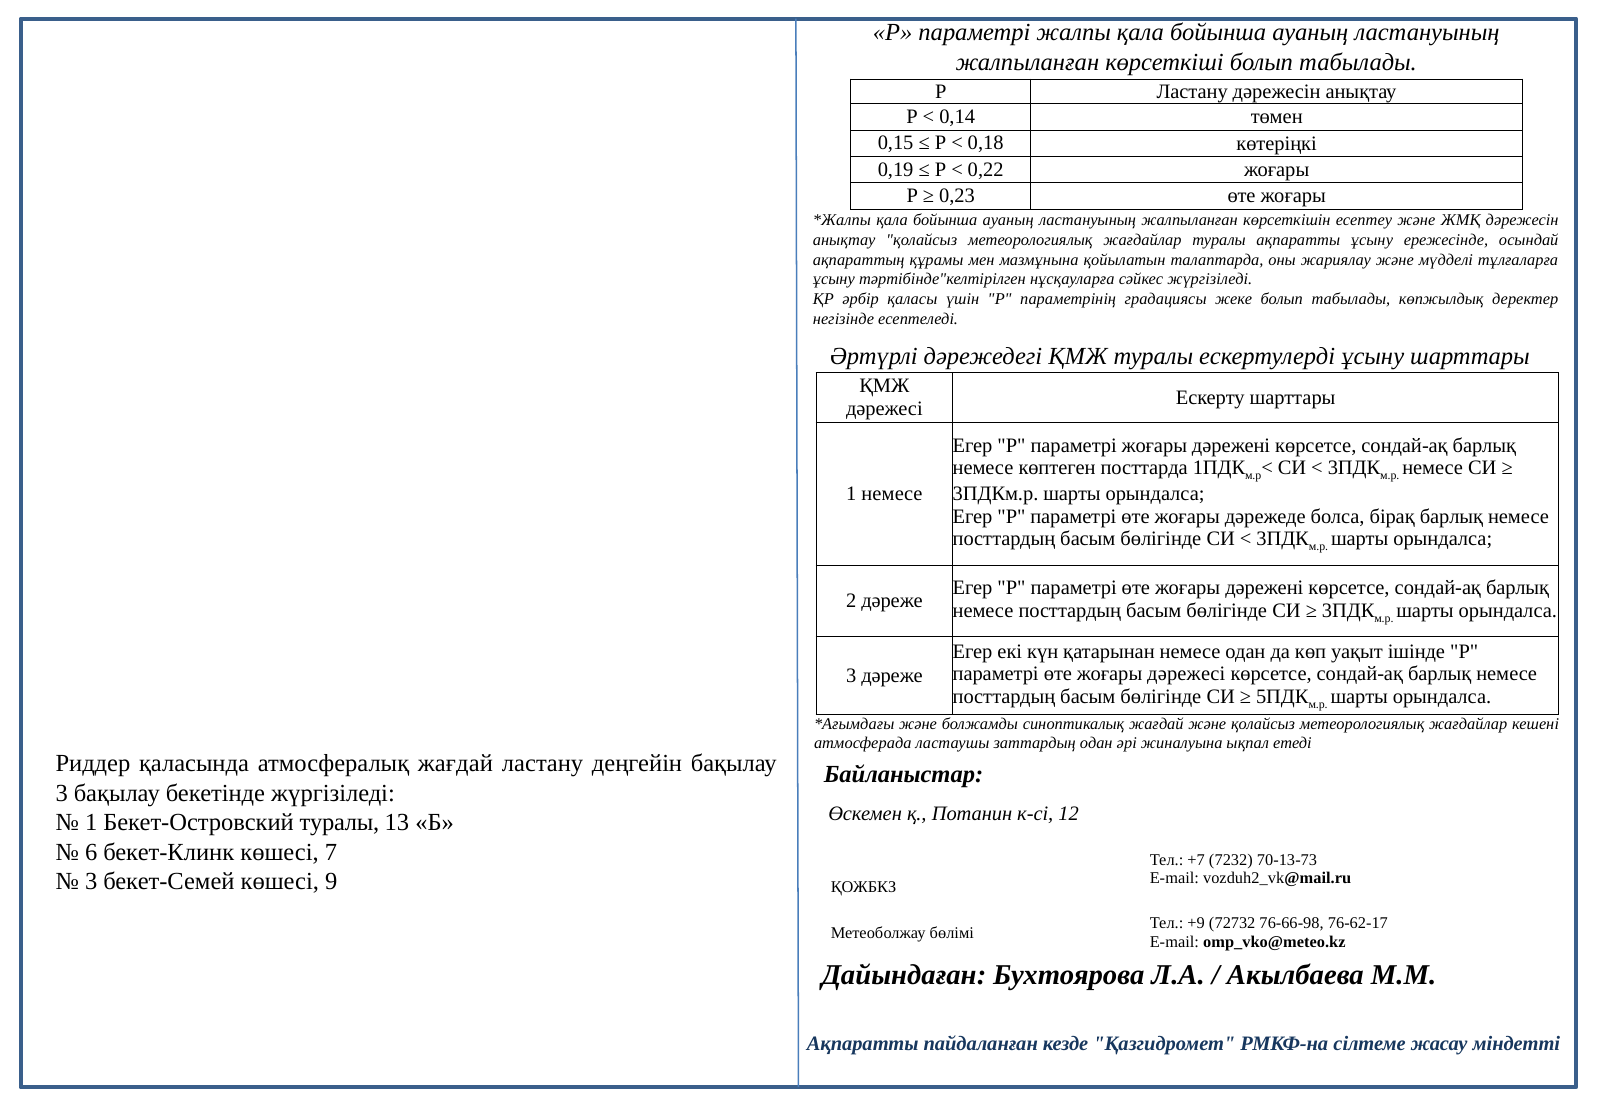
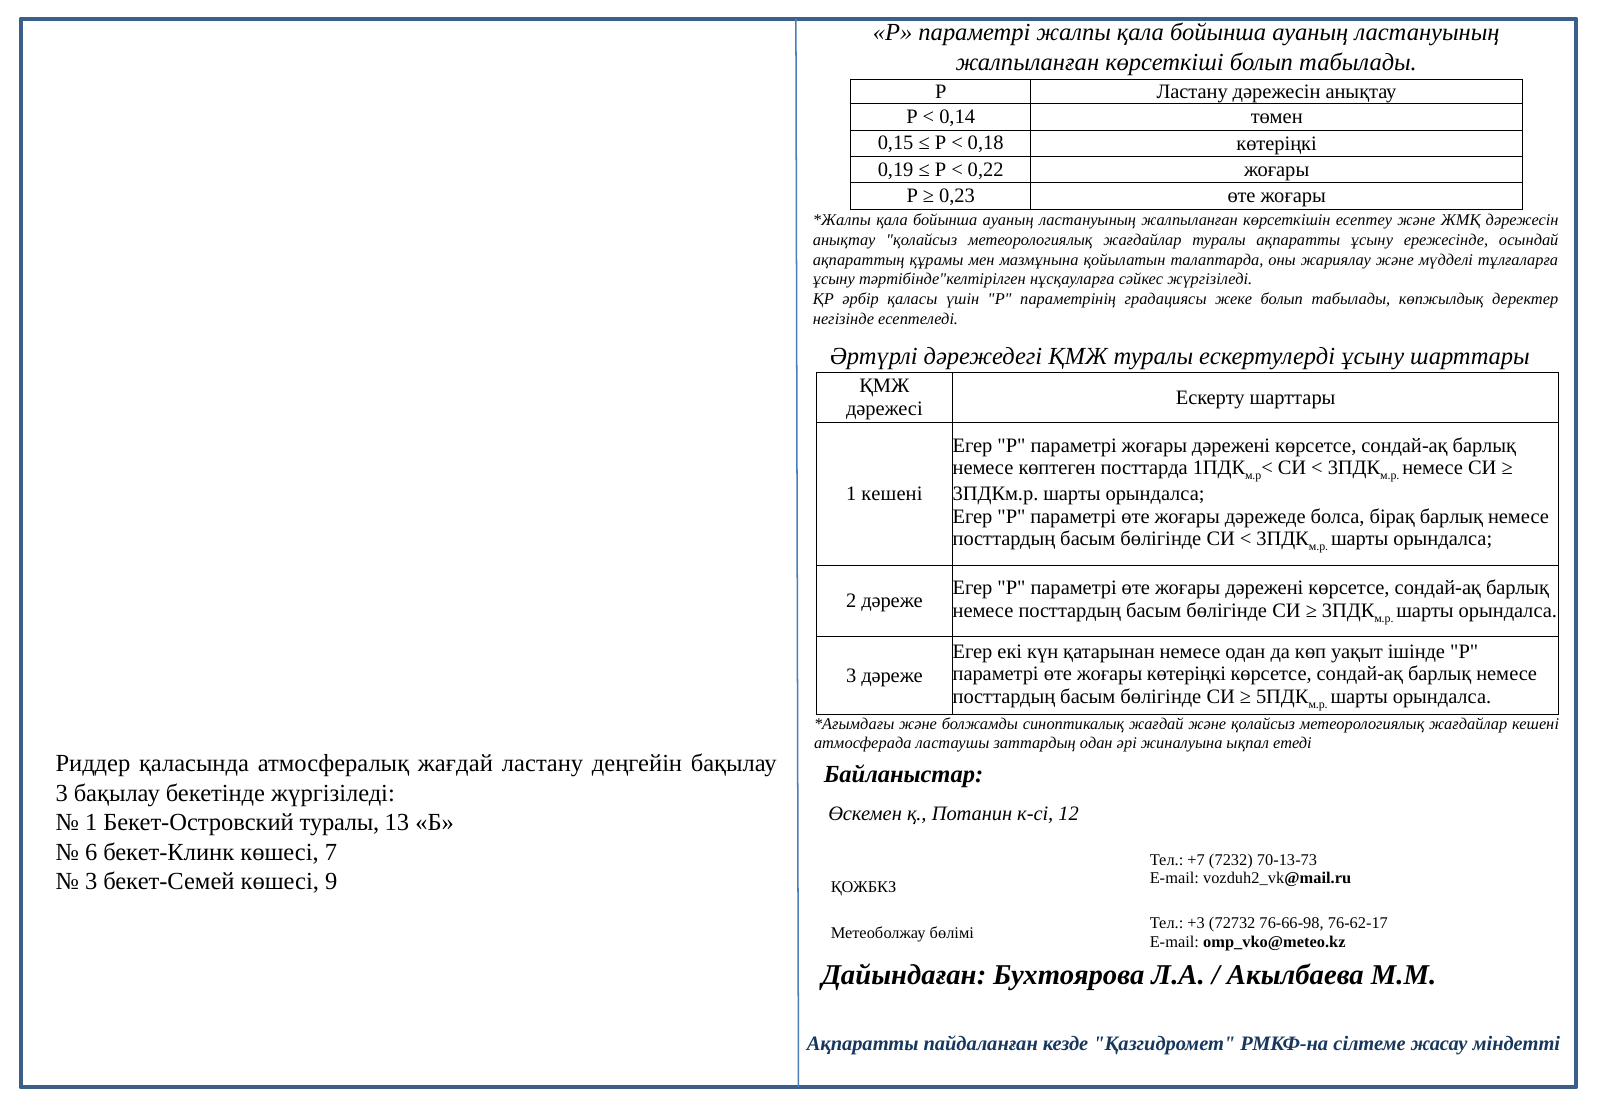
1 немесе: немесе -> кешені (892, 494)
жоғары дәрежесі: дәрежесі -> көтеріңкі (1186, 674)
+9: +9 -> +3 (1196, 923)
